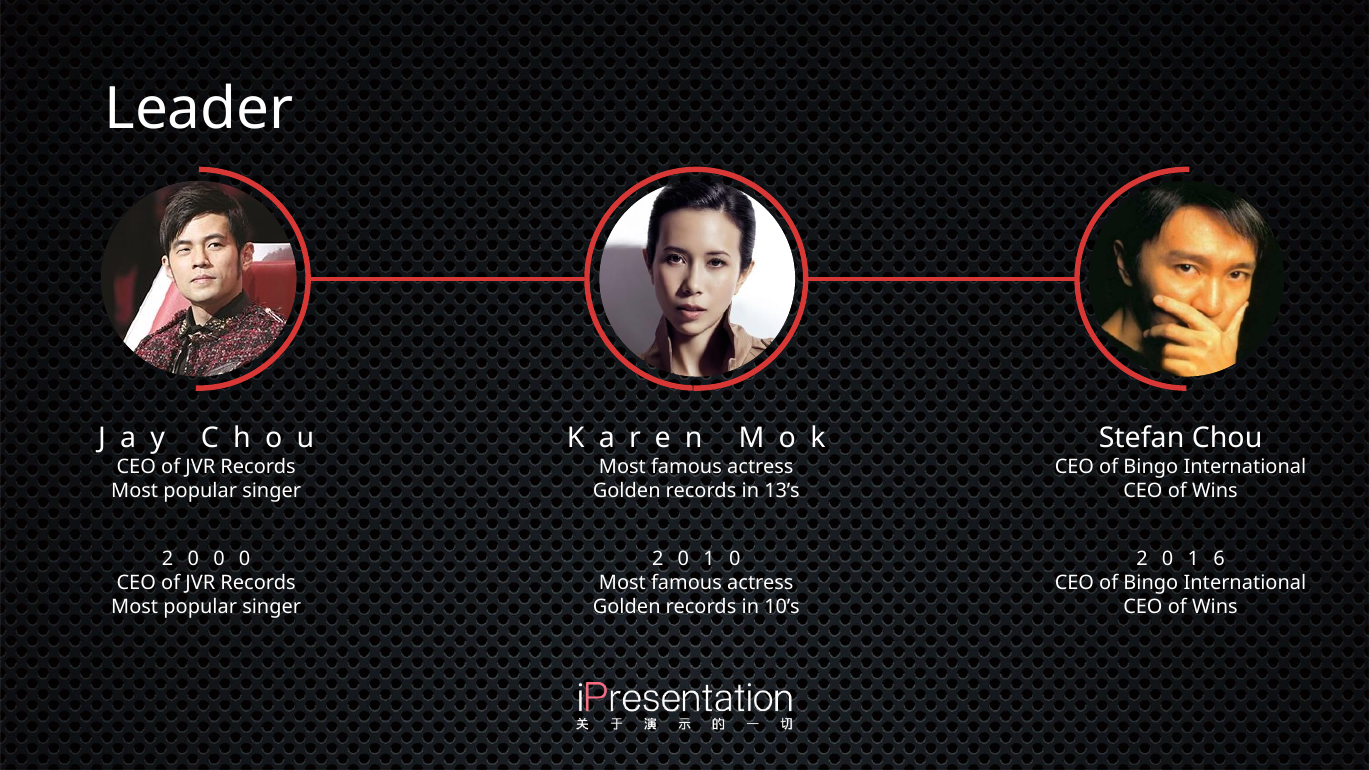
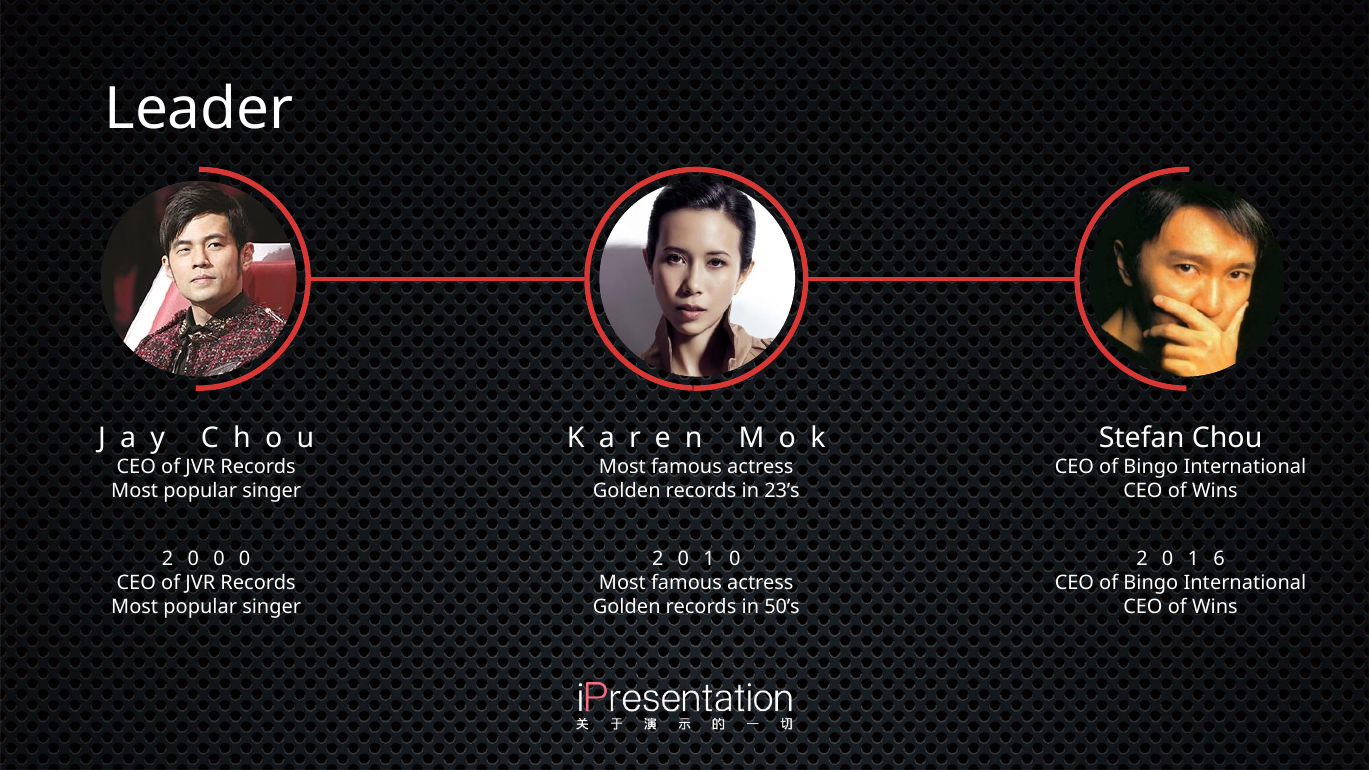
13’s: 13’s -> 23’s (782, 491)
10’s: 10’s -> 50’s (782, 607)
